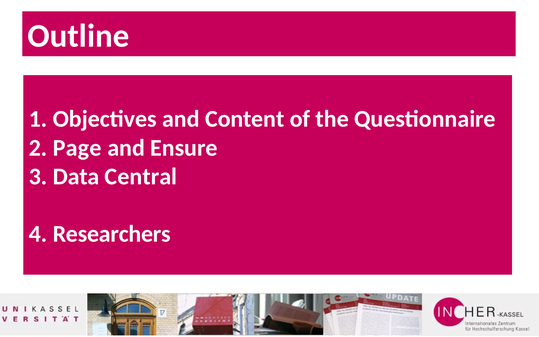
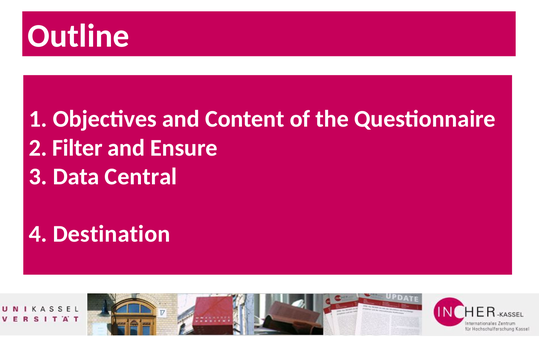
Page: Page -> Filter (77, 148)
Researchers: Researchers -> Destination (111, 234)
